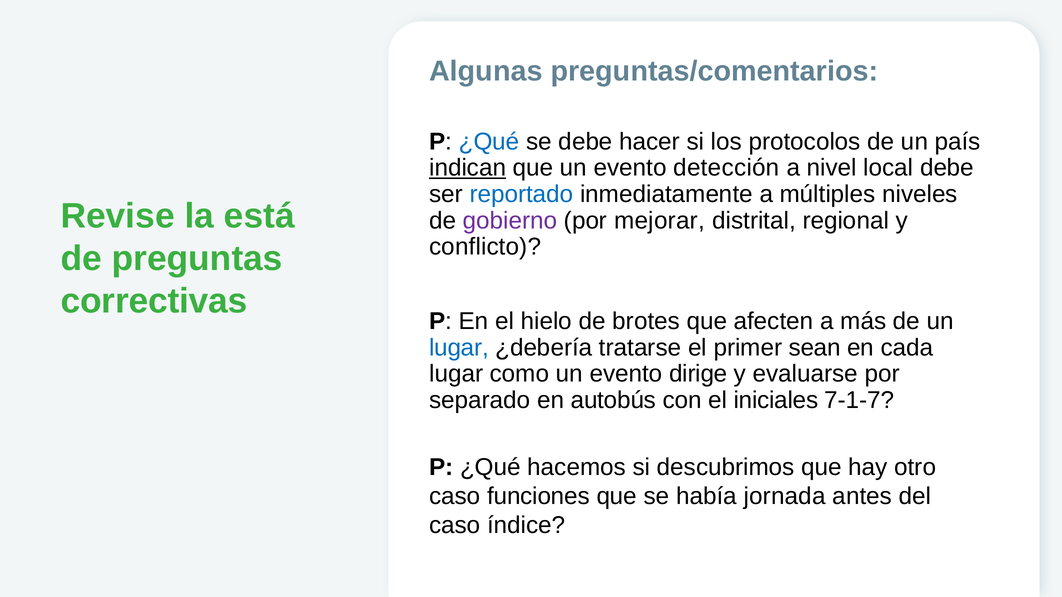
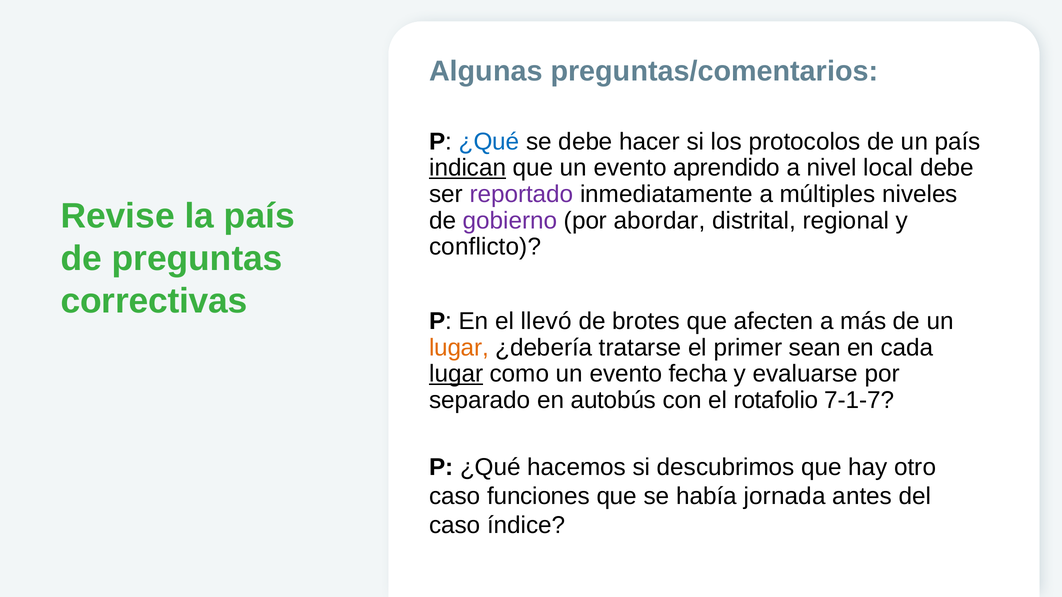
detección: detección -> aprendido (727, 168)
reportado colour: blue -> purple (522, 194)
la está: está -> país (259, 216)
mejorar: mejorar -> abordar (660, 221)
hielo: hielo -> llevó (546, 322)
lugar colour: blue -> orange (459, 348)
lugar underline: none -> present (456, 374)
dirige: dirige -> fecha (698, 374)
iniciales: iniciales -> rotafolio (776, 400)
